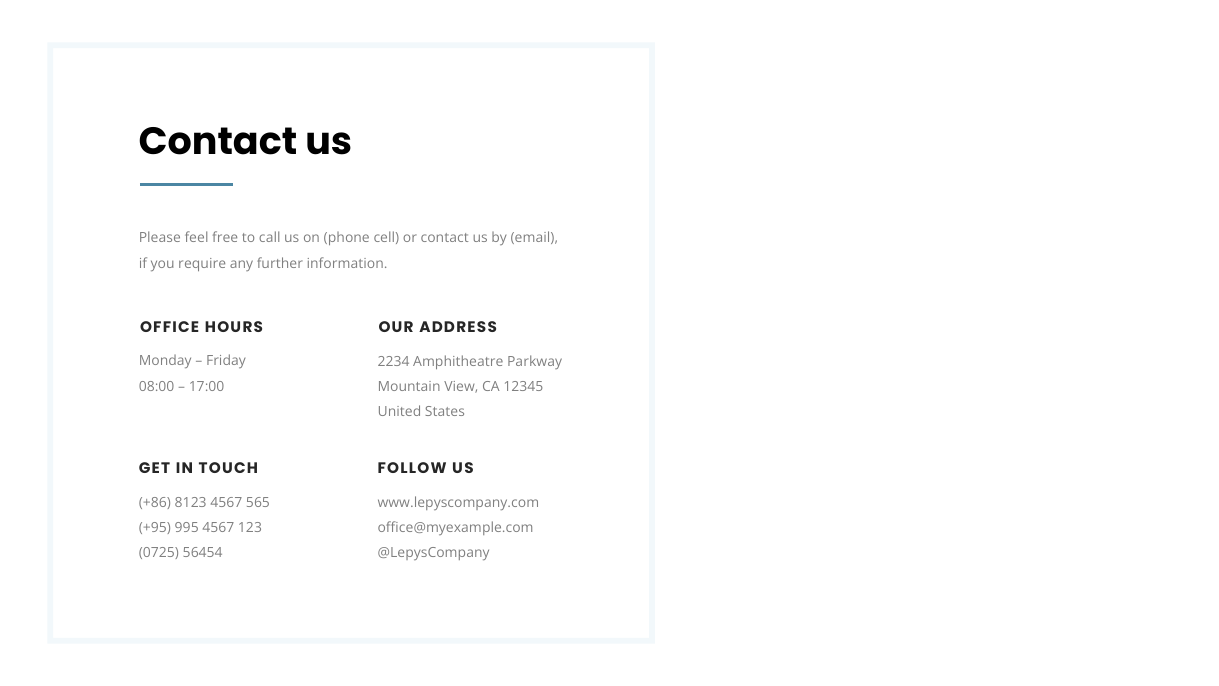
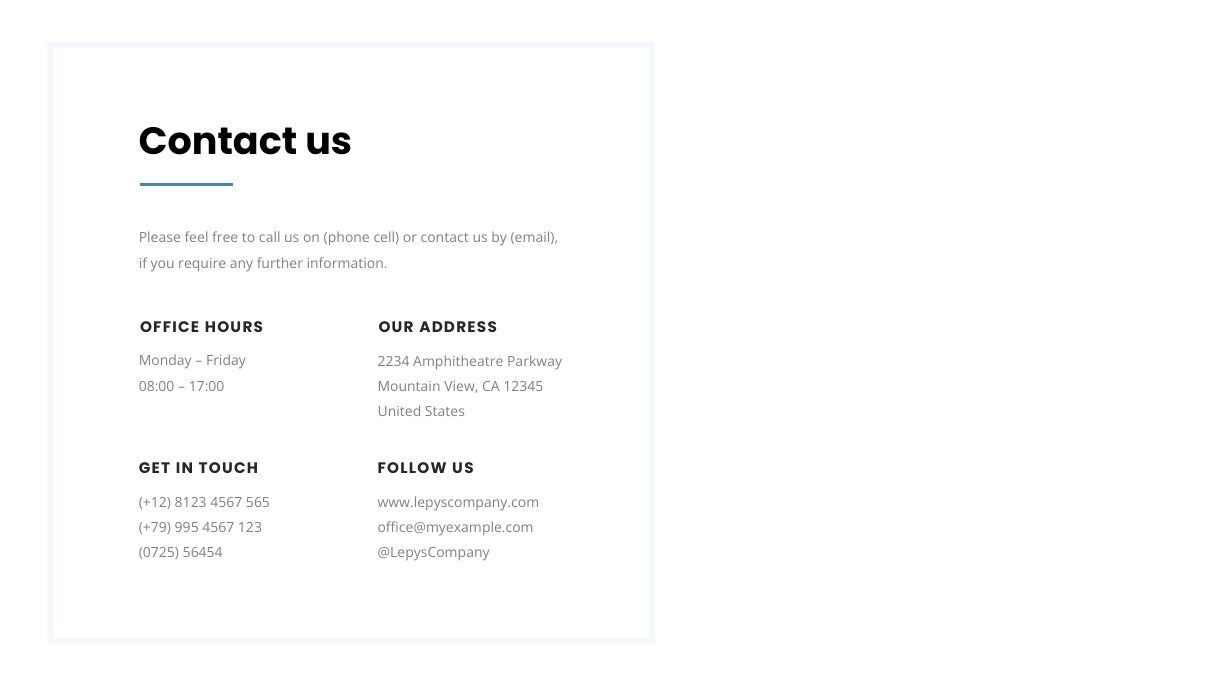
+86: +86 -> +12 (155, 503)
+95: +95 -> +79 (155, 528)
